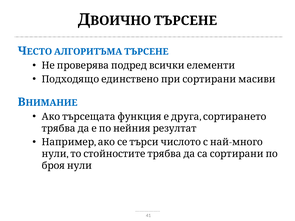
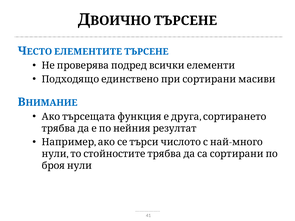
АЛГОРИТЪМА: АЛГОРИТЪМА -> ЕЛЕМЕНТИТЕ (88, 52)
